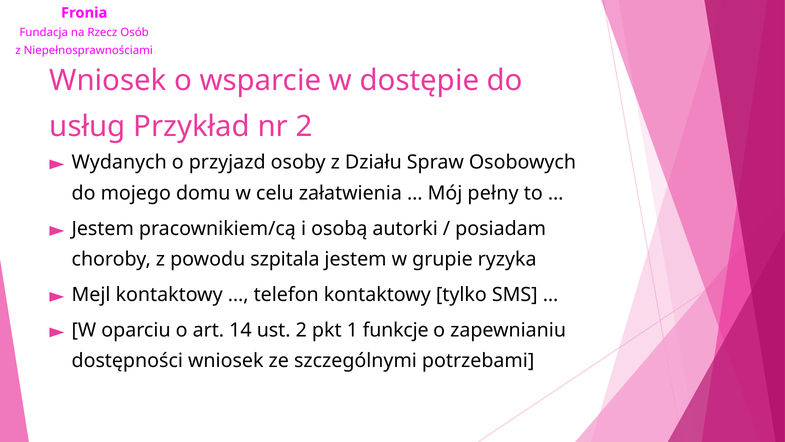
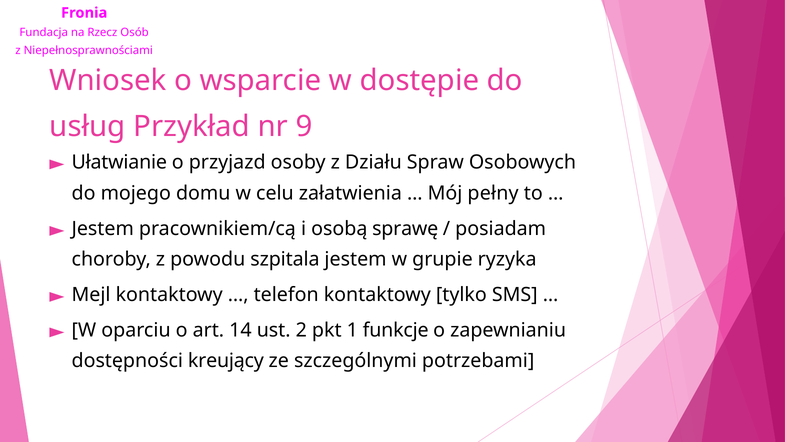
nr 2: 2 -> 9 (304, 126)
Wydanych: Wydanych -> Ułatwianie (119, 162)
autorki: autorki -> sprawę (405, 228)
dostępności wniosek: wniosek -> kreujący (226, 361)
